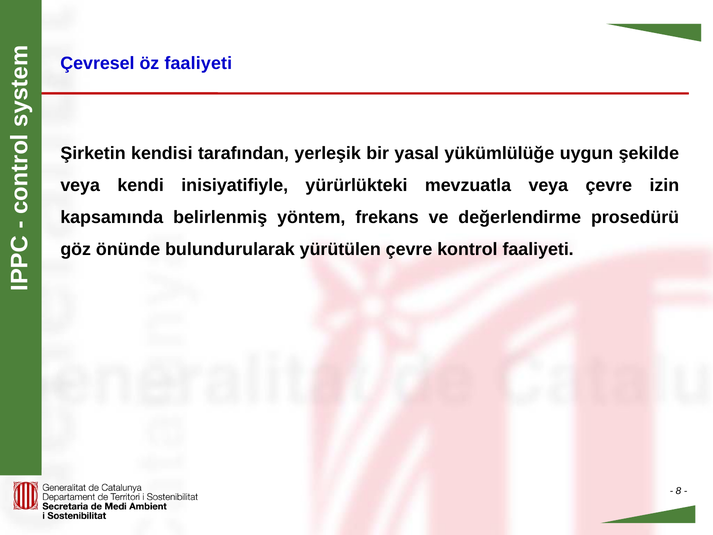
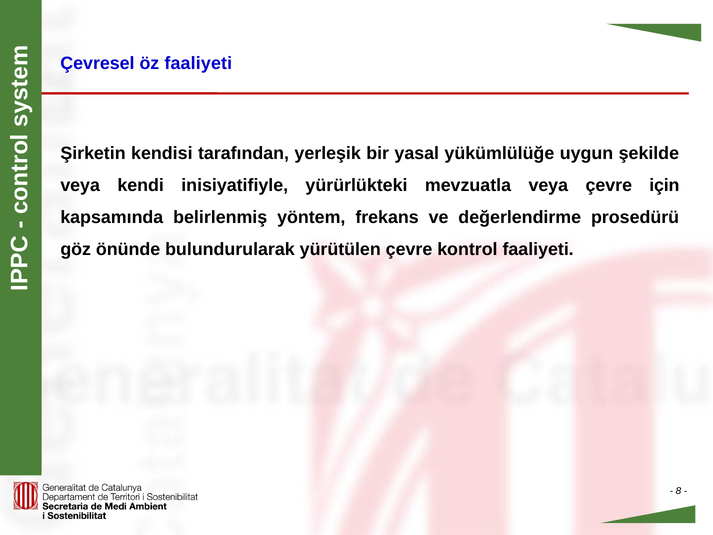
izin: izin -> için (664, 185)
